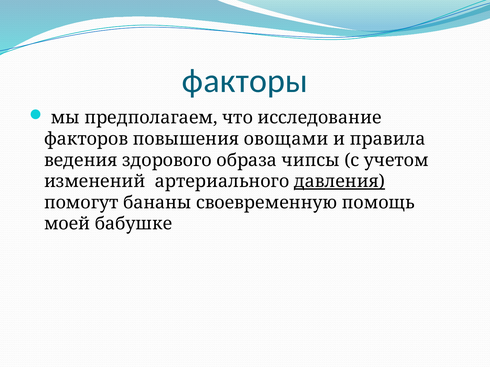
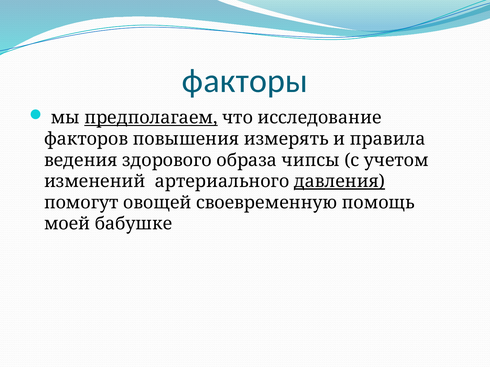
предполагаем underline: none -> present (151, 118)
овощами: овощами -> измерять (286, 139)
бананы: бананы -> овощей (157, 203)
